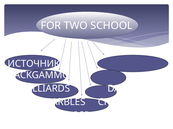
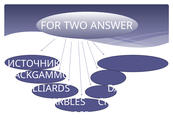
SCHOOL: SCHOOL -> ANSWER (112, 26)
